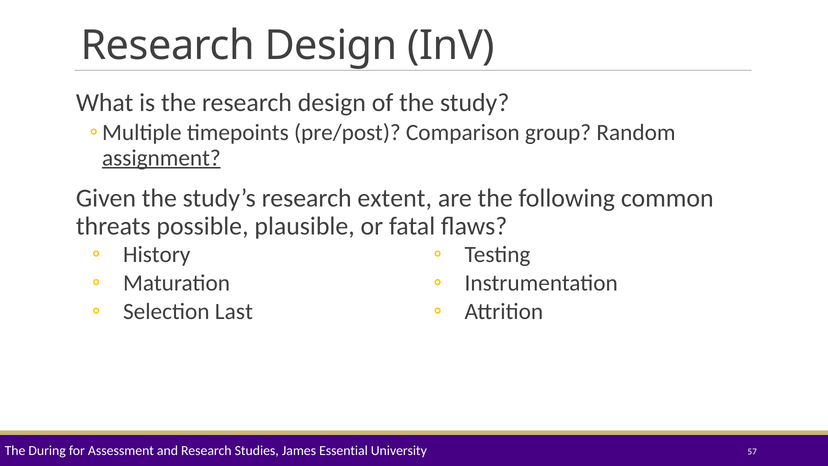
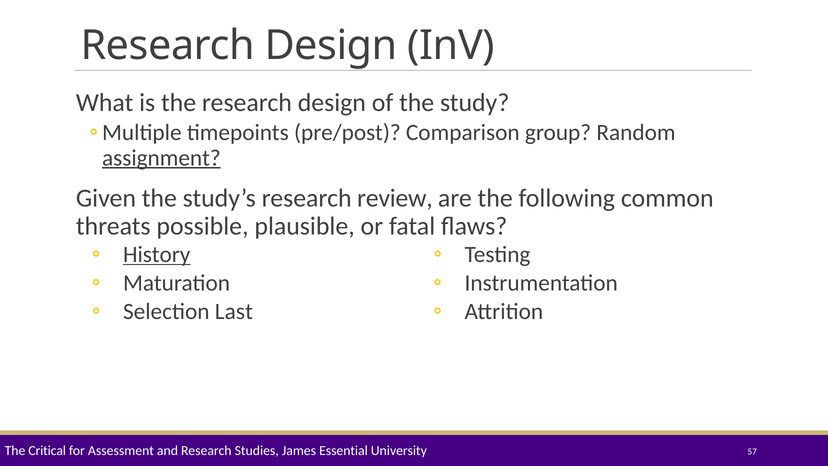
extent: extent -> review (395, 198)
History underline: none -> present (157, 254)
During: During -> Critical (47, 450)
